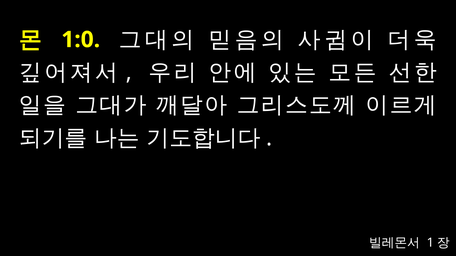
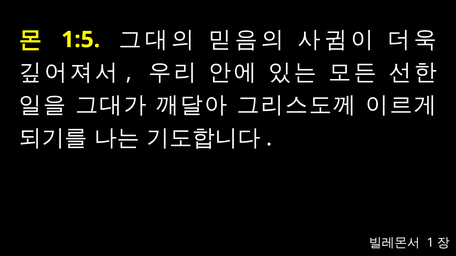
1:0: 1:0 -> 1:5 (81, 40)
